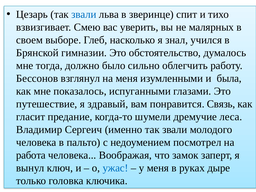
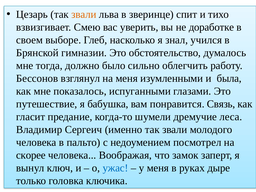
звали colour: blue -> orange (84, 14)
малярных: малярных -> доработке (211, 27)
здравый: здравый -> бабушка (108, 104)
работа: работа -> скорее (31, 155)
